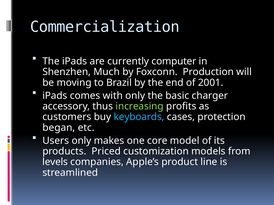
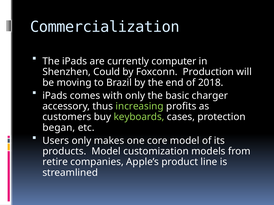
Much: Much -> Could (107, 72)
2001: 2001 -> 2018 (211, 83)
keyboards colour: light blue -> light green (139, 117)
products Priced: Priced -> Model (106, 152)
levels: levels -> retire (55, 162)
